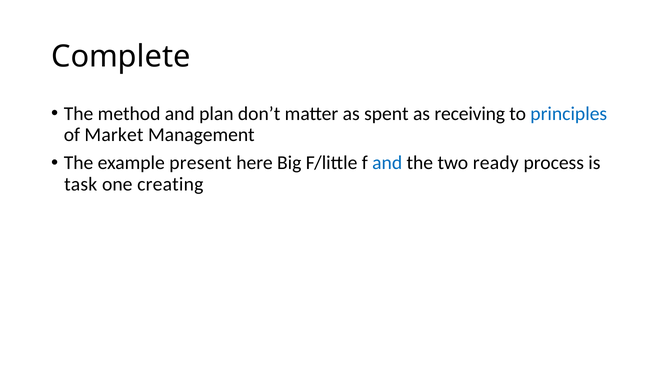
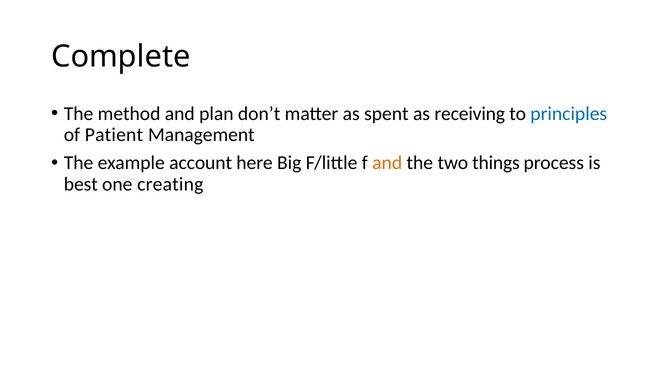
Market: Market -> Patient (114, 135)
present: present -> account (201, 163)
and colour: blue -> orange (387, 163)
ready: ready -> things (496, 163)
task: task -> best (81, 184)
